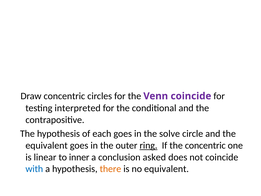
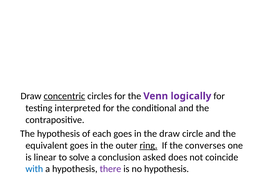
concentric underline: none -> present (64, 96)
Venn coincide: coincide -> logically (191, 96)
the solve: solve -> draw (170, 133)
the concentric: concentric -> converses (205, 145)
inner: inner -> solve (79, 157)
there colour: orange -> purple (110, 169)
no equivalent: equivalent -> hypothesis (167, 169)
